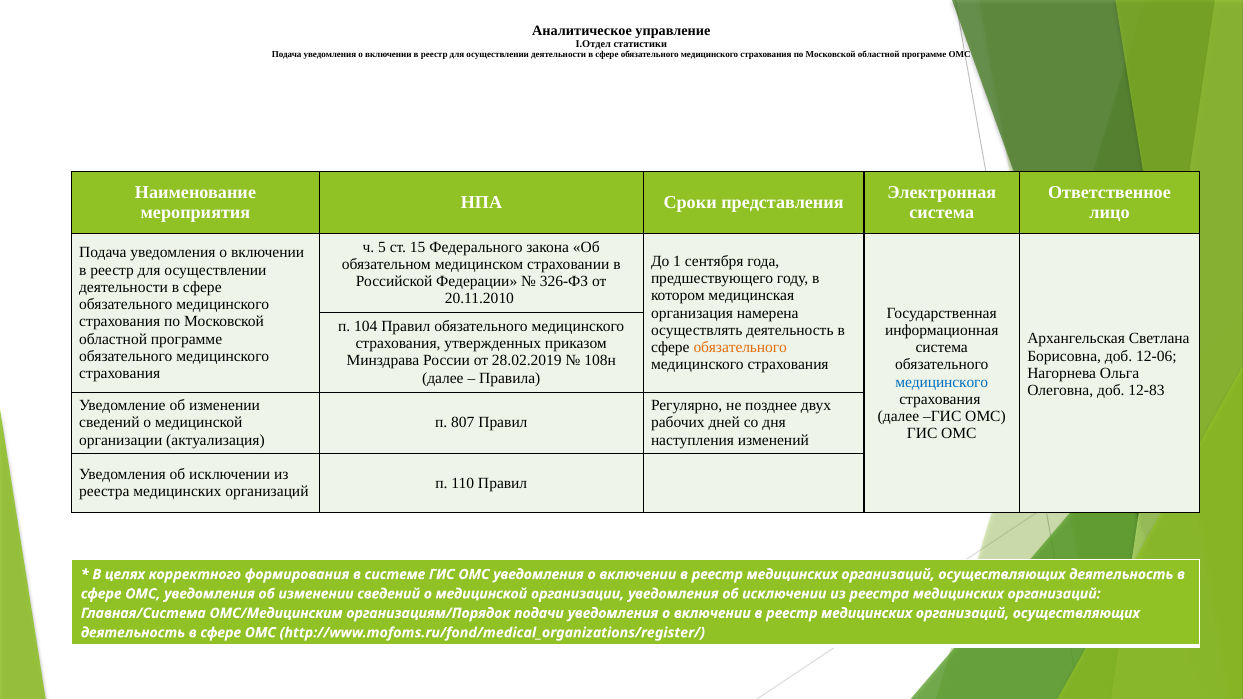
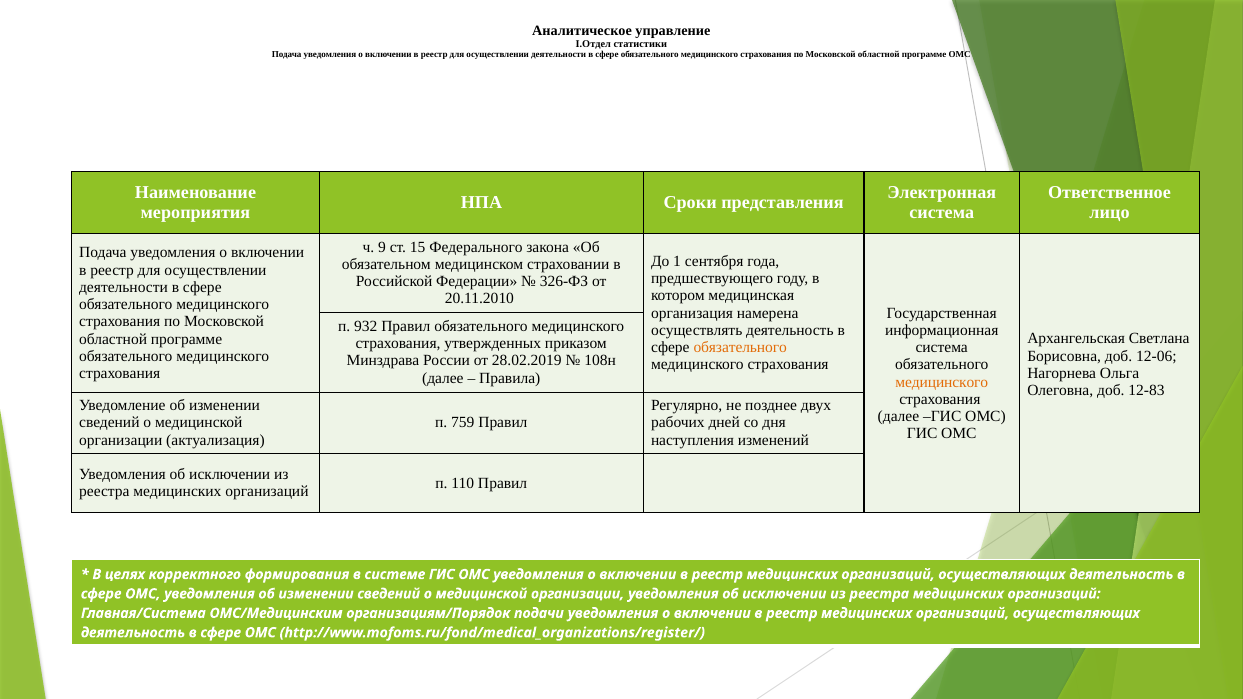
5: 5 -> 9 (382, 247)
104: 104 -> 932 (366, 326)
медицинского colour: blue -> orange (942, 382)
807: 807 -> 759 (463, 423)
